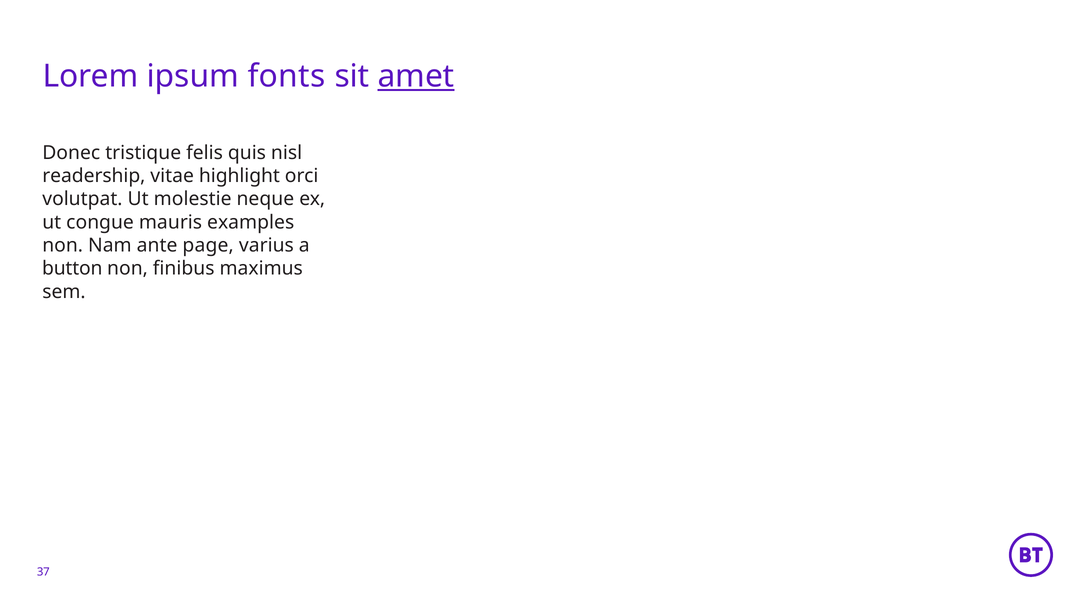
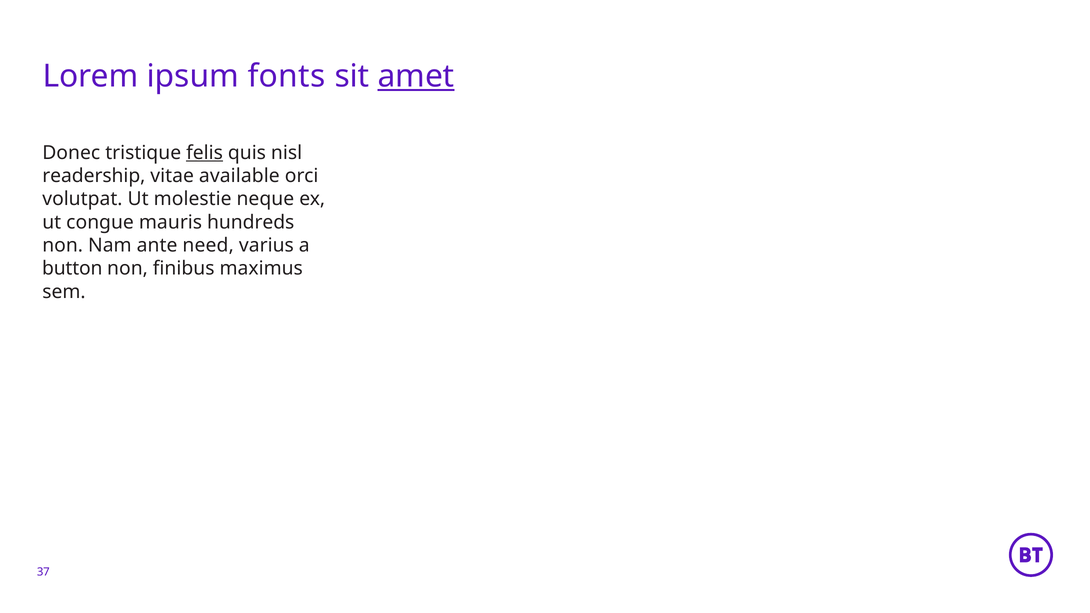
felis underline: none -> present (205, 153)
highlight: highlight -> available (239, 176)
examples: examples -> hundreds (251, 222)
page: page -> need (208, 245)
